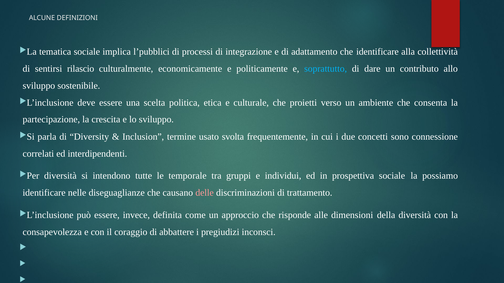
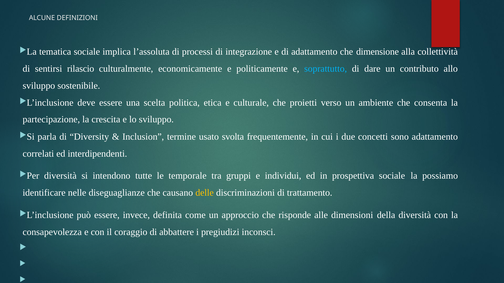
l’pubblici: l’pubblici -> l’assoluta (151, 52)
che identificare: identificare -> dimensione (378, 52)
sono connessione: connessione -> adattamento (435, 137)
delle colour: pink -> yellow (205, 193)
